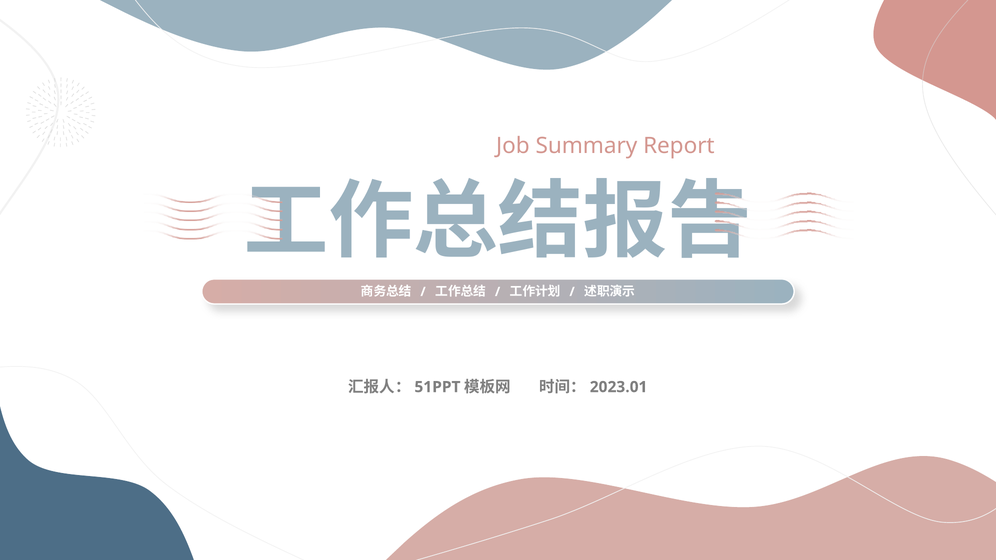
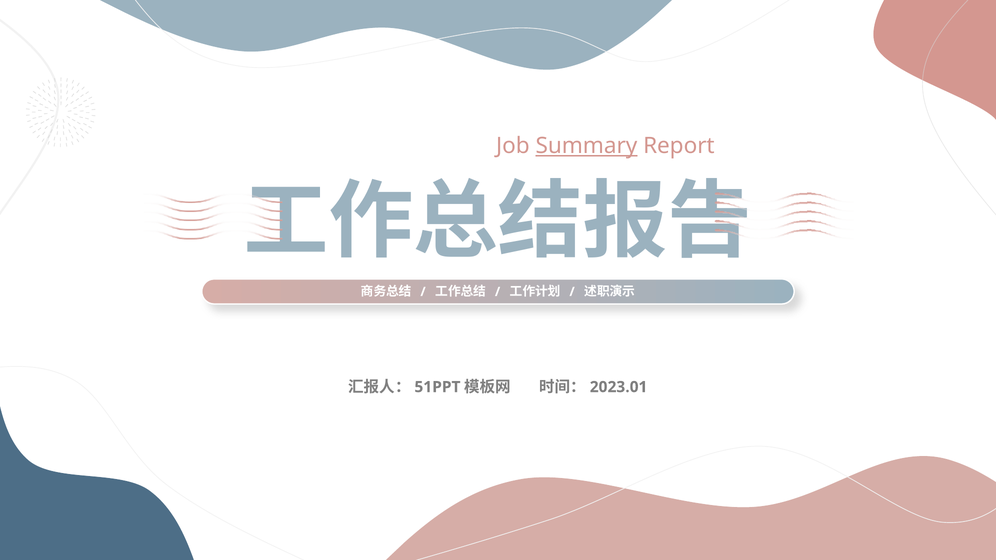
Summary underline: none -> present (586, 146)
